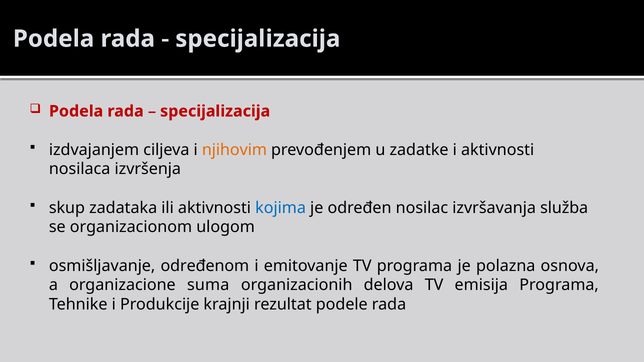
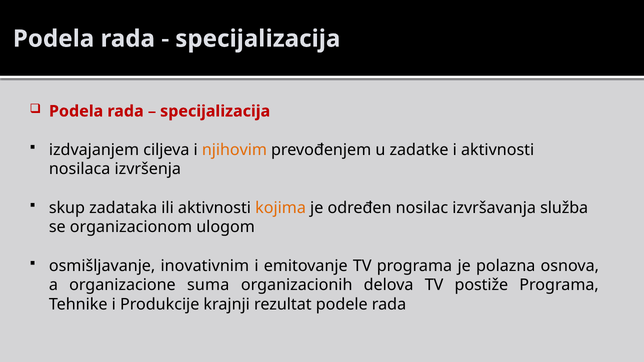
kojima colour: blue -> orange (281, 208)
određenom: određenom -> inovativnim (205, 266)
emisija: emisija -> postiže (481, 285)
